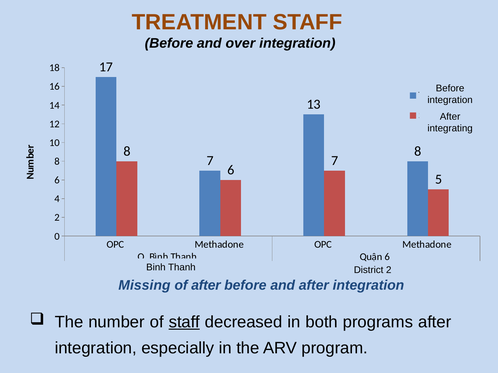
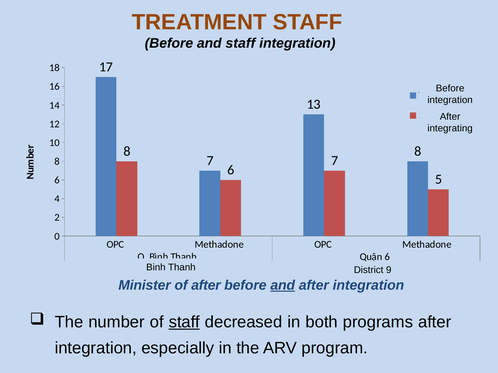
and over: over -> staff (240, 43)
District 2: 2 -> 9 (389, 270)
Missing: Missing -> Minister (145, 286)
and underline: none -> present (283, 286)
